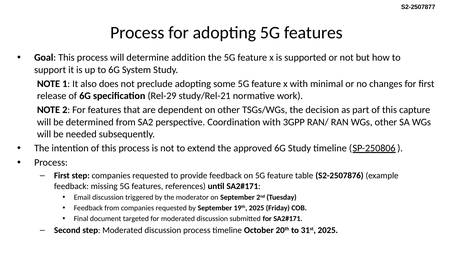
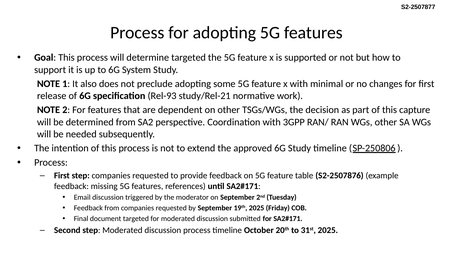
determine addition: addition -> targeted (189, 58)
Rel-29: Rel-29 -> Rel-93 (162, 96)
